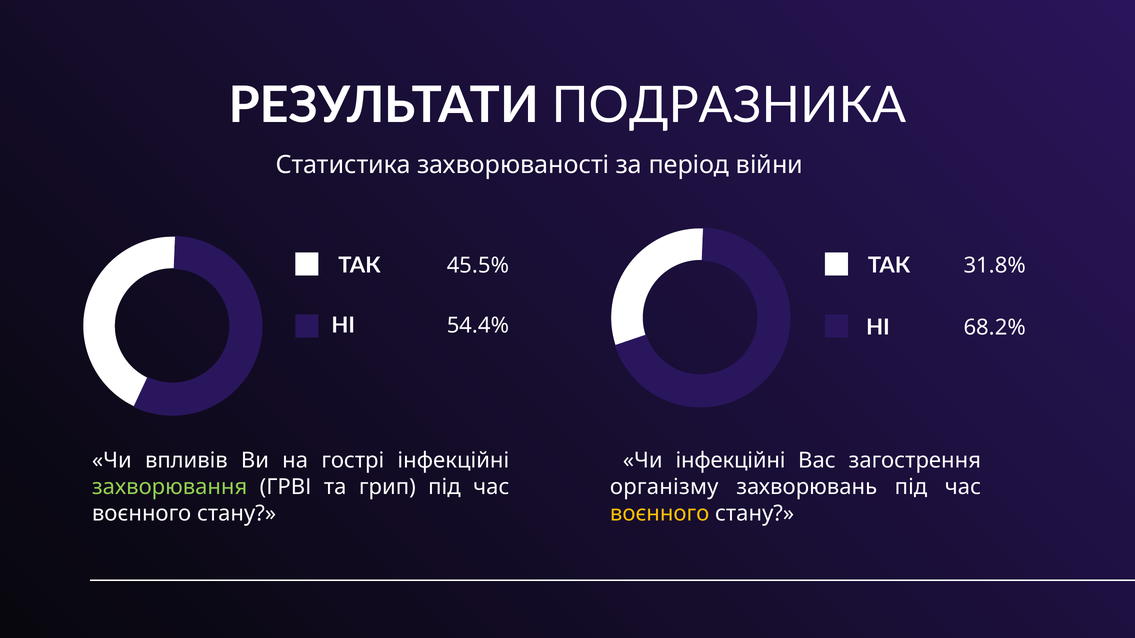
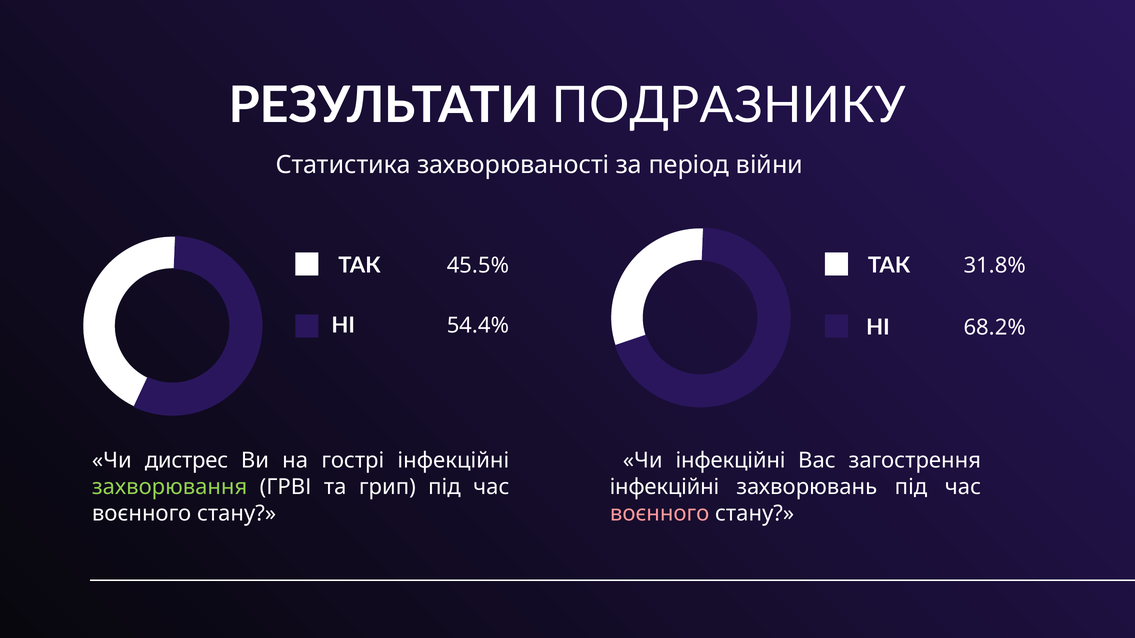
ПОДРАЗНИКА: ПОДРАЗНИКА -> ПОДРАЗНИКУ (729, 106)
впливів: впливів -> дистрес (186, 461)
організму: організму -> інфекційні (664, 487)
воєнного colour: yellow -> pink (660, 514)
